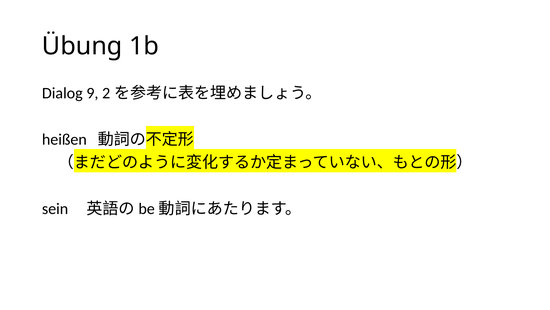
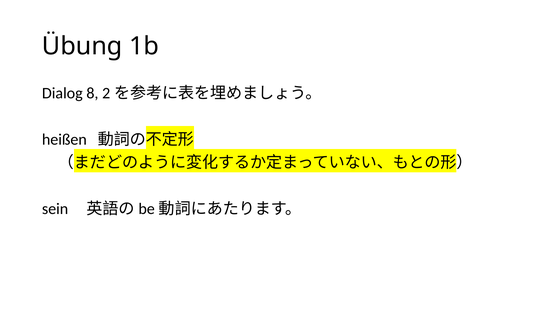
9: 9 -> 8 (92, 93)
